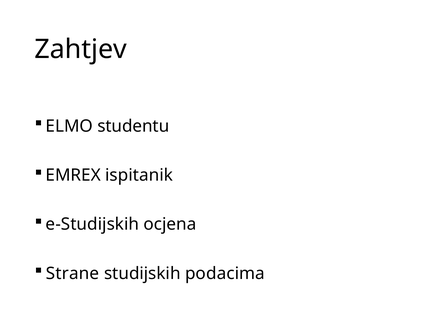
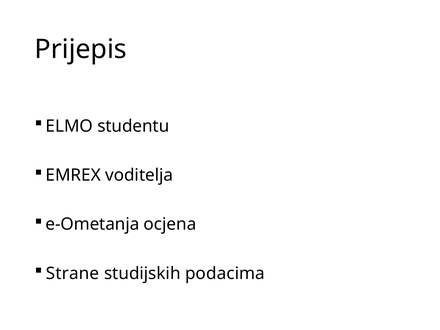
Zahtjev: Zahtjev -> Prijepis (81, 49)
ispitanik: ispitanik -> voditelja (139, 175)
e-Studijskih: e-Studijskih -> e-Ometanja (92, 224)
